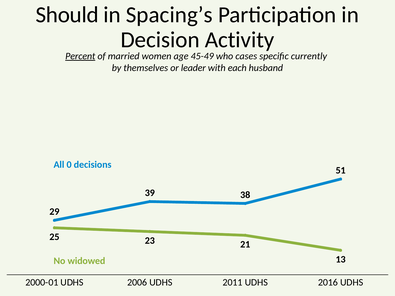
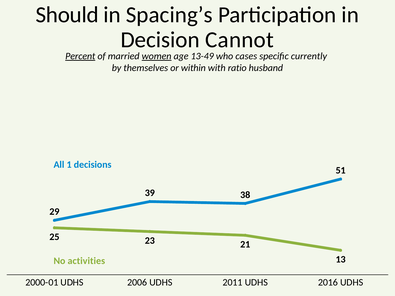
Activity: Activity -> Cannot (239, 40)
women underline: none -> present (157, 56)
45-49: 45-49 -> 13-49 (202, 56)
leader: leader -> within (193, 68)
each: each -> ratio (237, 68)
0: 0 -> 1 (69, 165)
widowed: widowed -> activities (86, 261)
